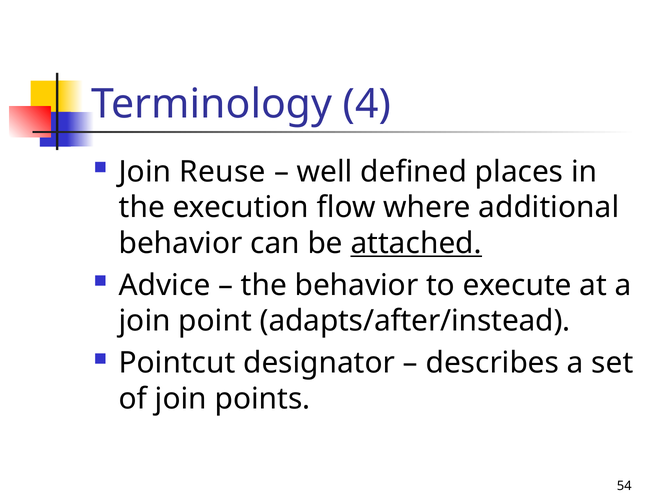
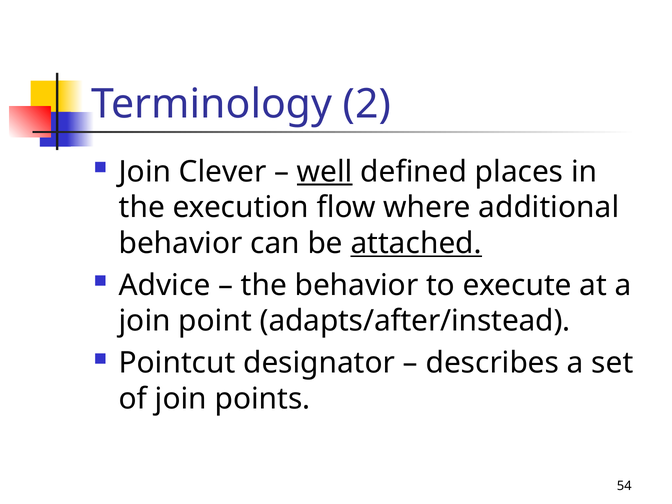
4: 4 -> 2 (367, 104)
Reuse: Reuse -> Clever (223, 172)
well underline: none -> present (325, 172)
